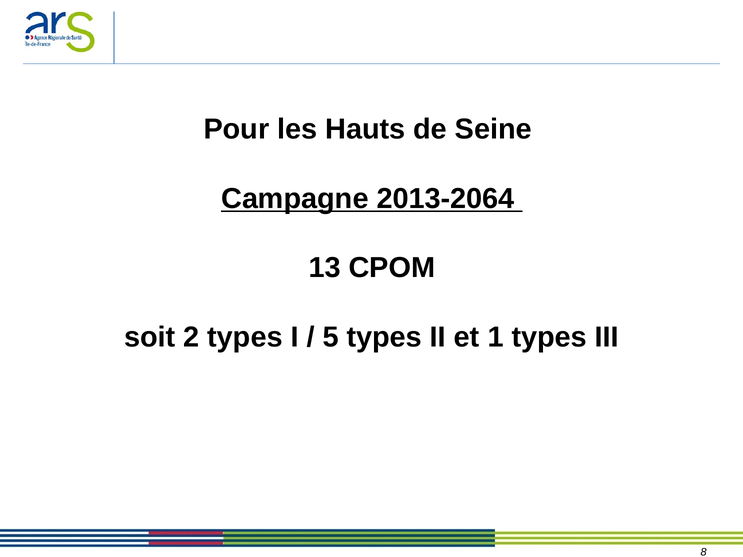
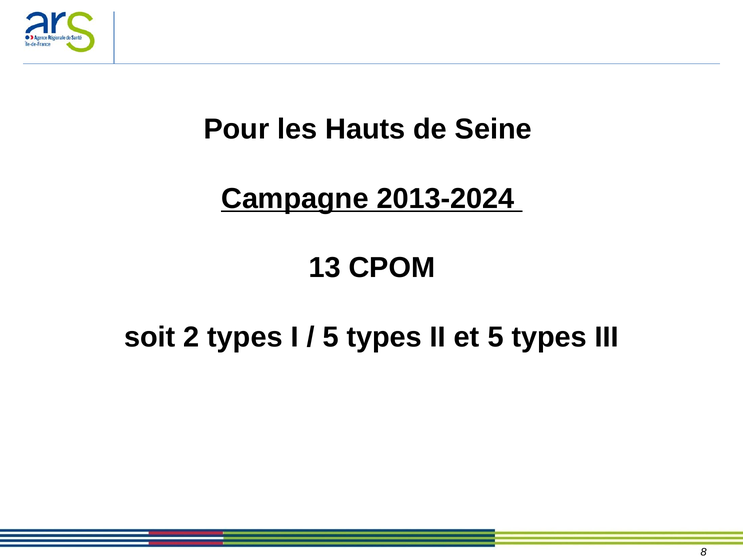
2013-2064: 2013-2064 -> 2013-2024 (446, 199)
et 1: 1 -> 5 (496, 337)
